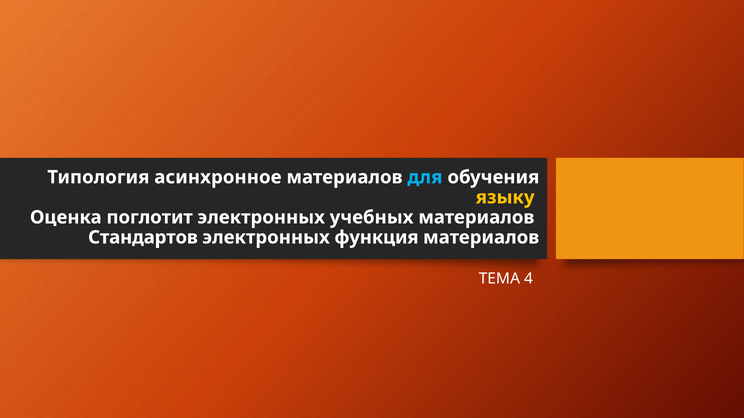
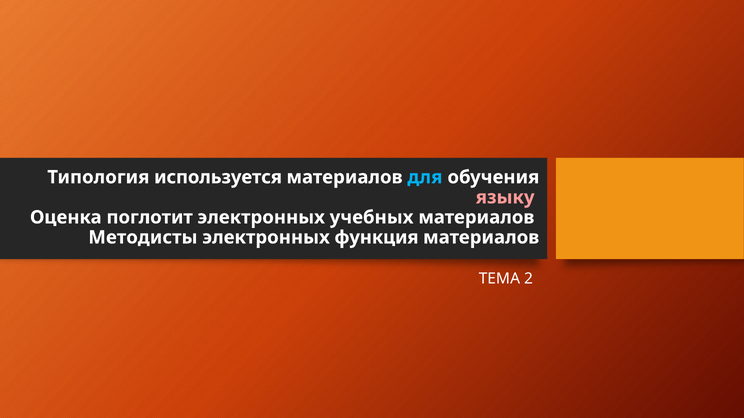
асинхронное: асинхронное -> используется (218, 177)
языку colour: yellow -> pink (505, 198)
Стандартов: Стандартов -> Методисты (143, 238)
4: 4 -> 2 (529, 279)
